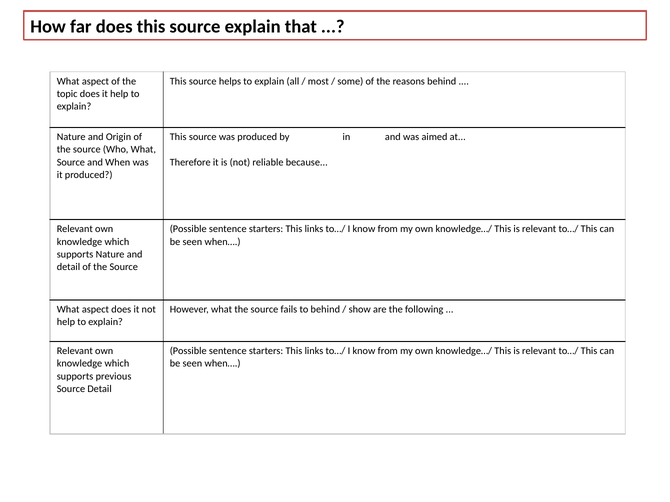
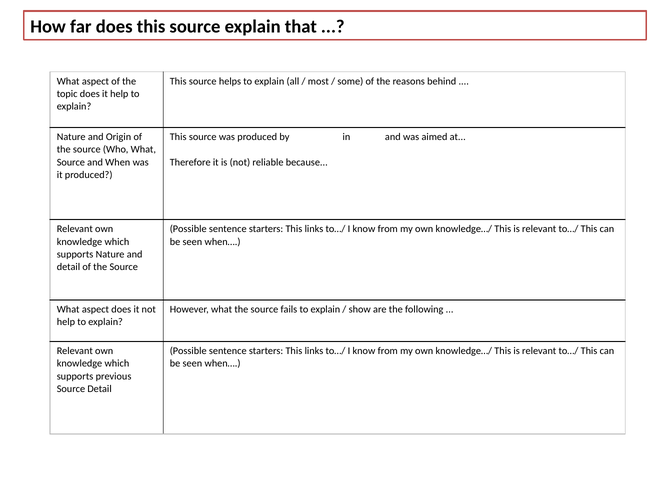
fails to behind: behind -> explain (325, 310)
